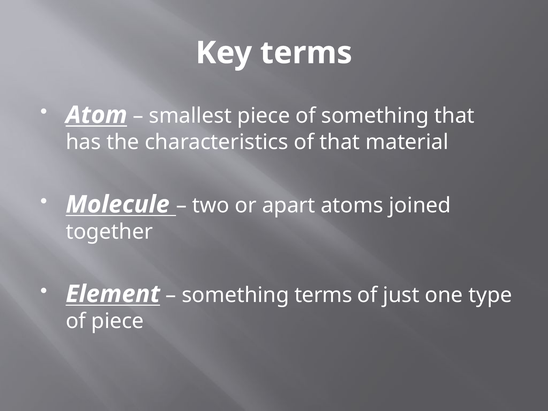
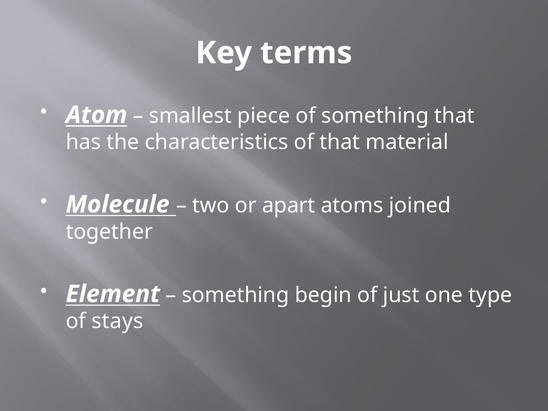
something terms: terms -> begin (323, 295)
of piece: piece -> stays (117, 321)
